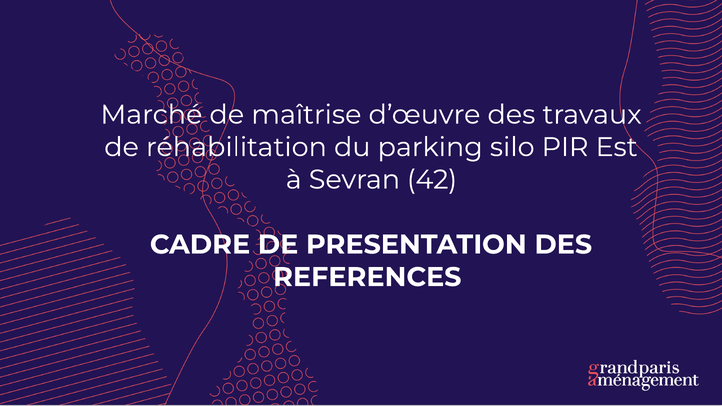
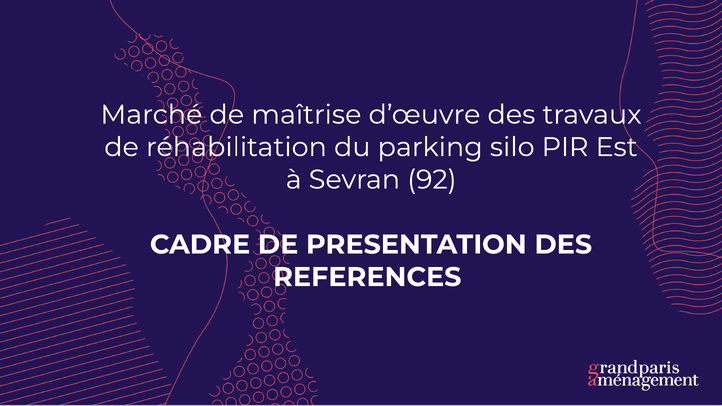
42: 42 -> 92 (432, 180)
